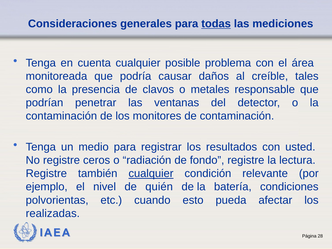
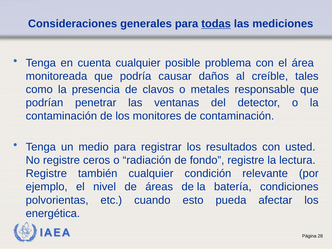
cualquier underline: present -> none (151, 174)
quién: quién -> áreas (159, 187)
realizadas: realizadas -> energética (53, 213)
